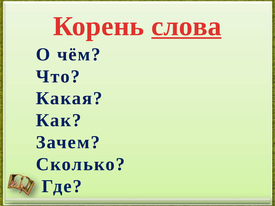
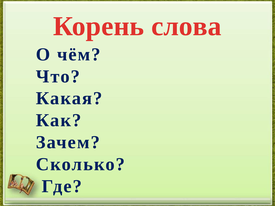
слова underline: present -> none (186, 26)
